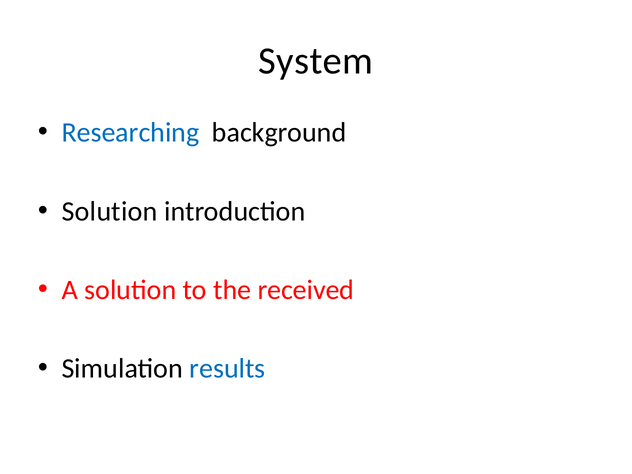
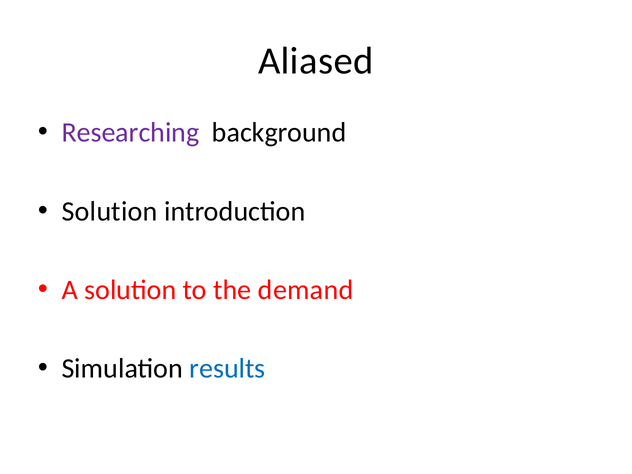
System: System -> Aliased (316, 61)
Researching colour: blue -> purple (130, 133)
received: received -> demand (306, 290)
